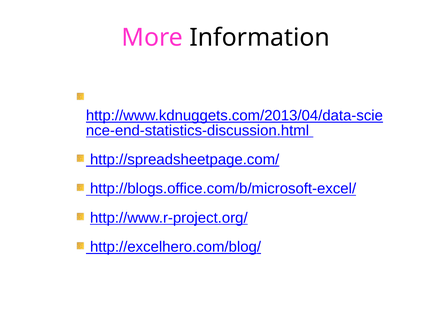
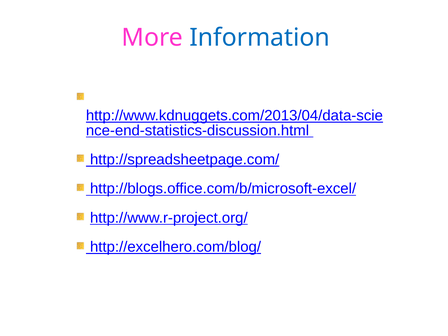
Information colour: black -> blue (260, 38)
